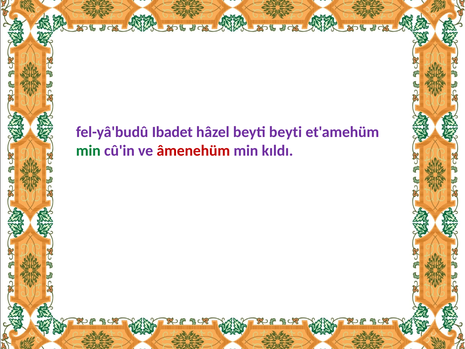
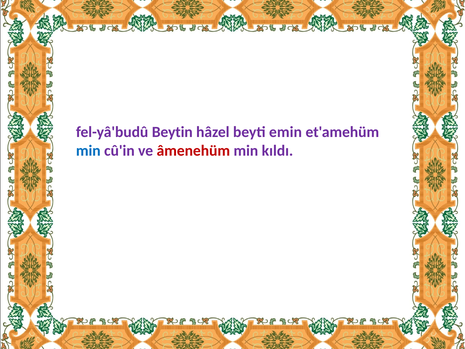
Ibadet: Ibadet -> Beytin (172, 132)
beyti beyti: beyti -> emin (286, 132)
min colour: green -> blue (88, 151)
